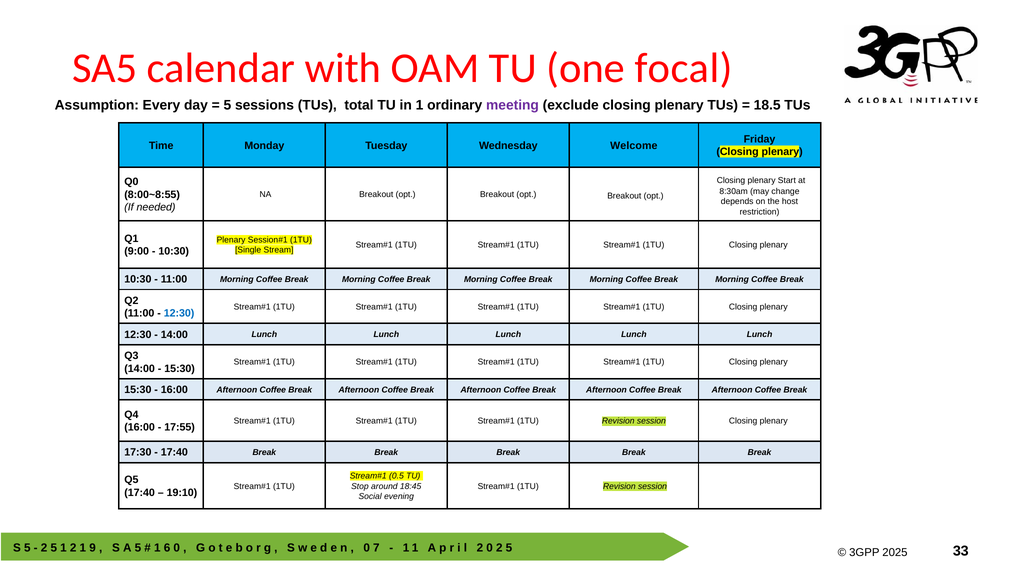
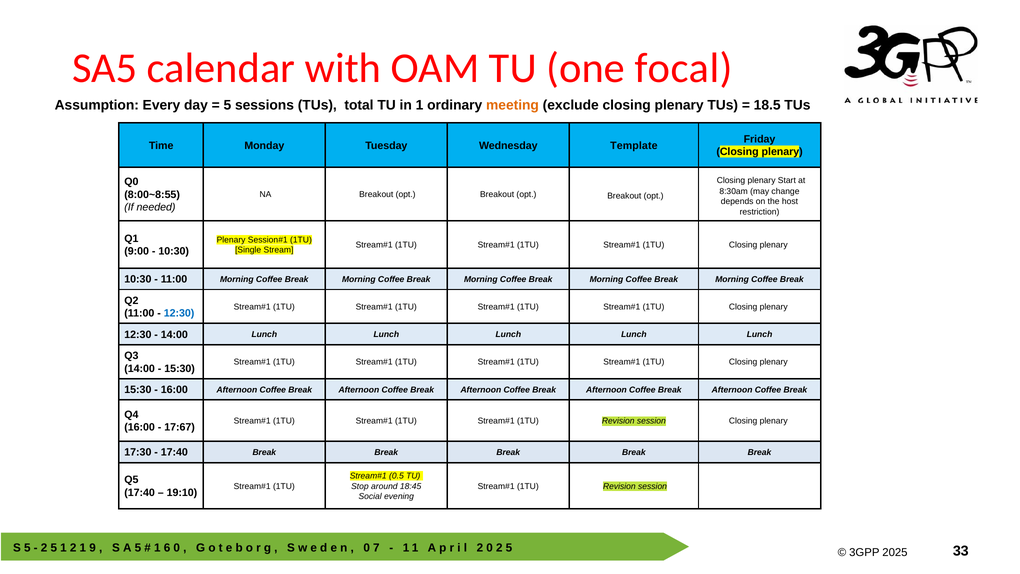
meeting colour: purple -> orange (513, 105)
Welcome: Welcome -> Template (634, 146)
17:55: 17:55 -> 17:67 (180, 427)
